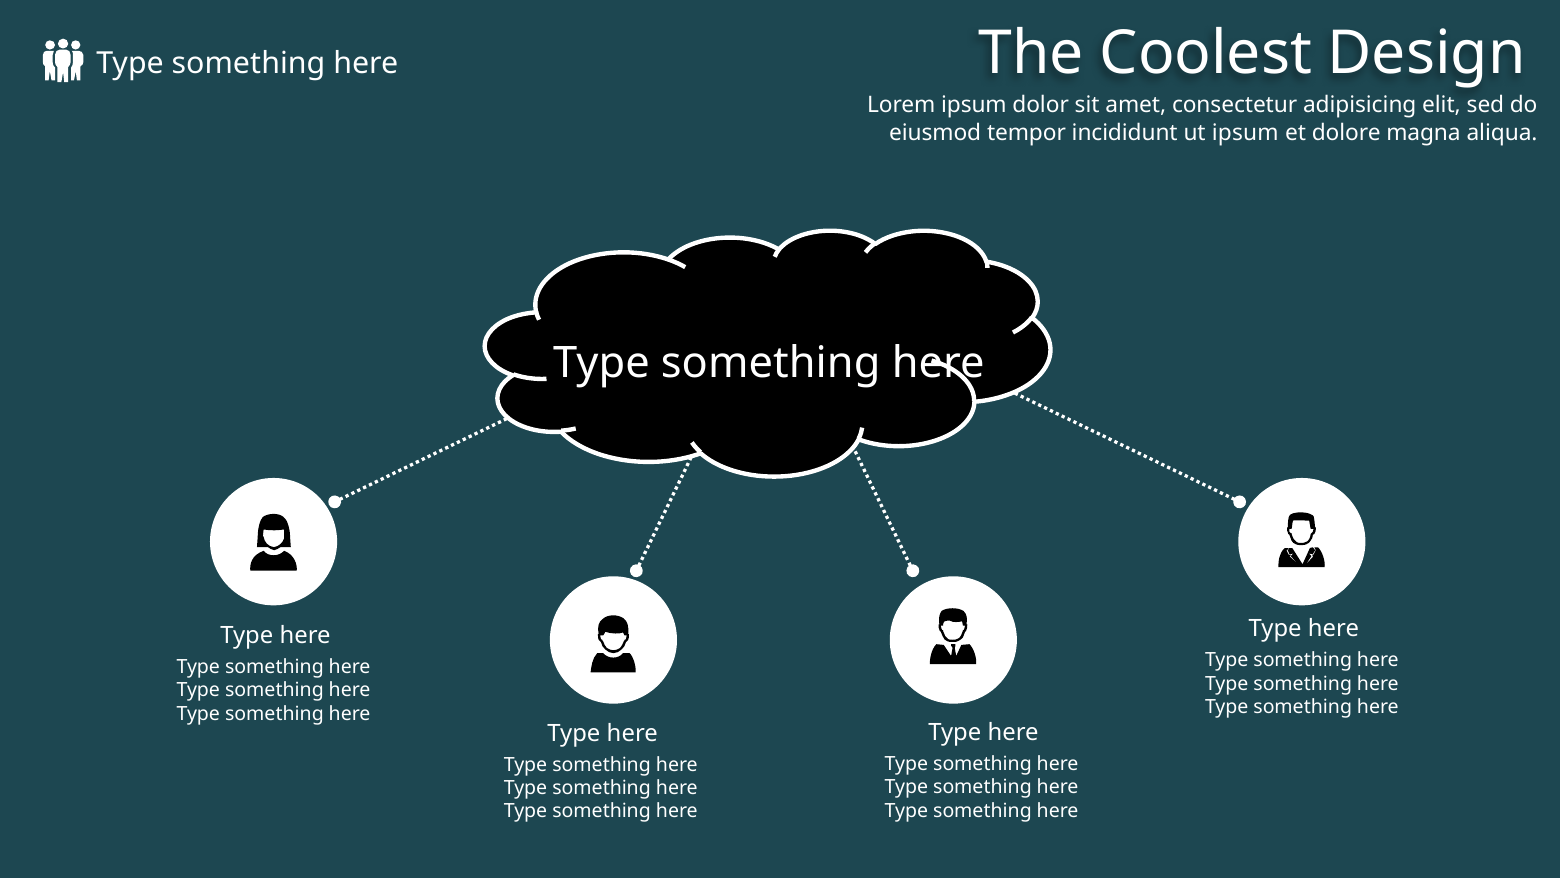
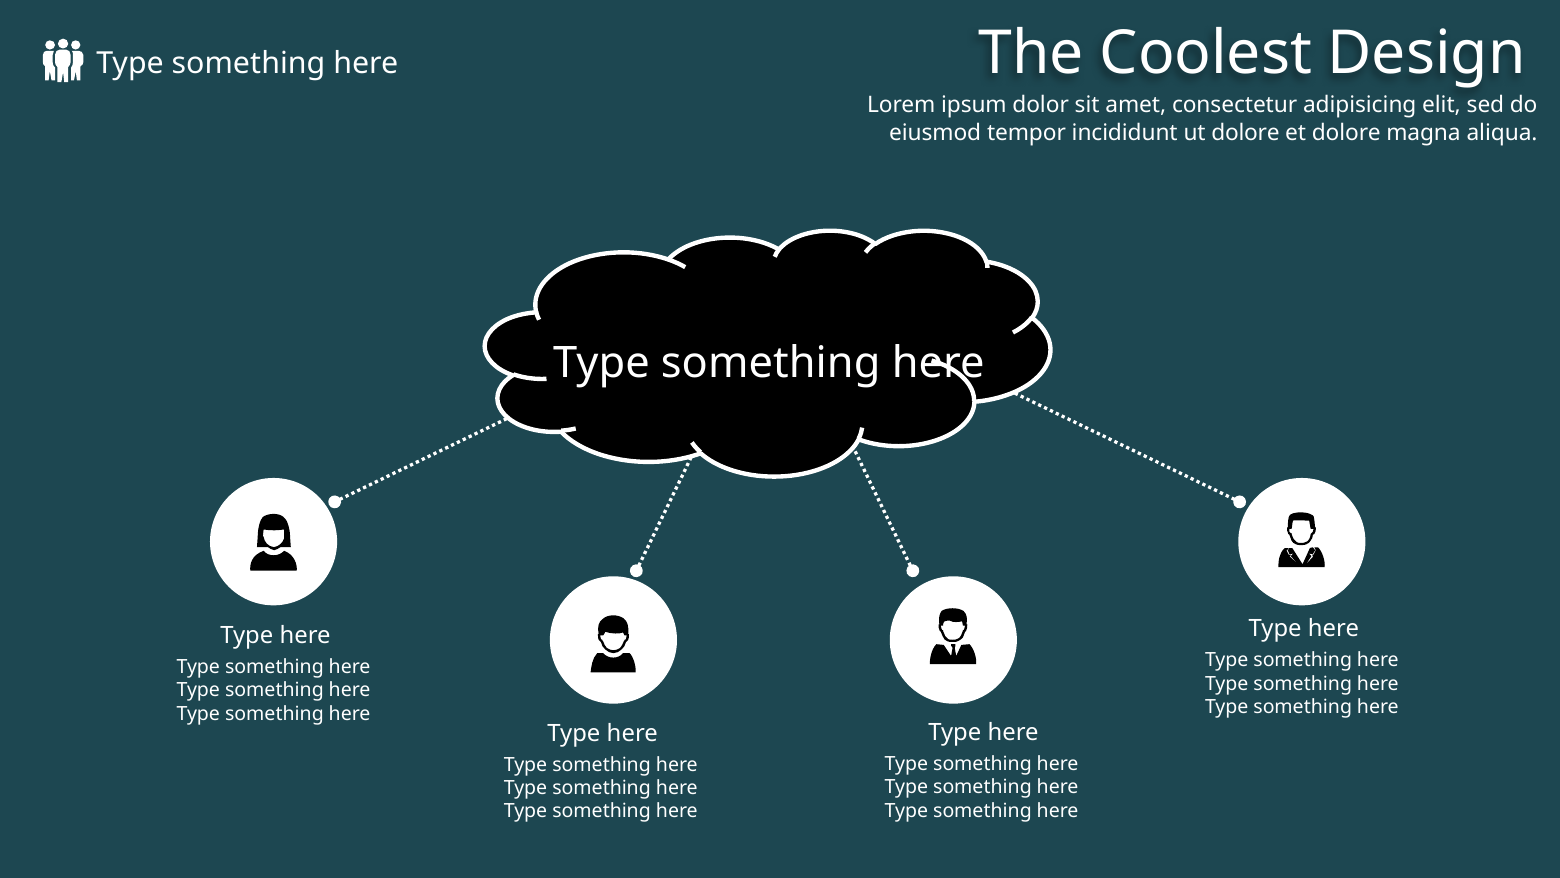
ut ipsum: ipsum -> dolore (1246, 133)
